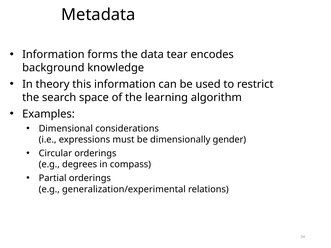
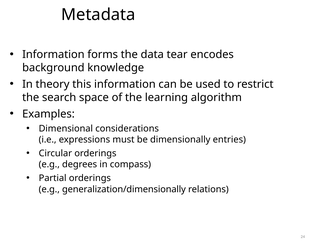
gender: gender -> entries (229, 140)
generalization/experimental: generalization/experimental -> generalization/dimensionally (124, 189)
